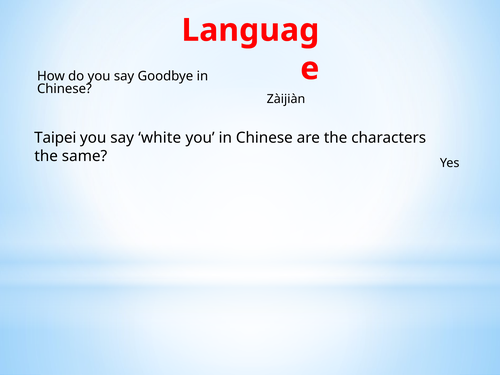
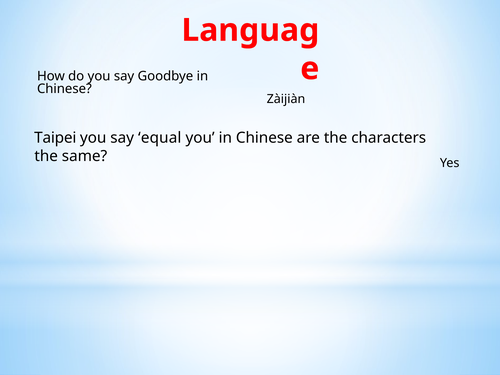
white: white -> equal (160, 138)
